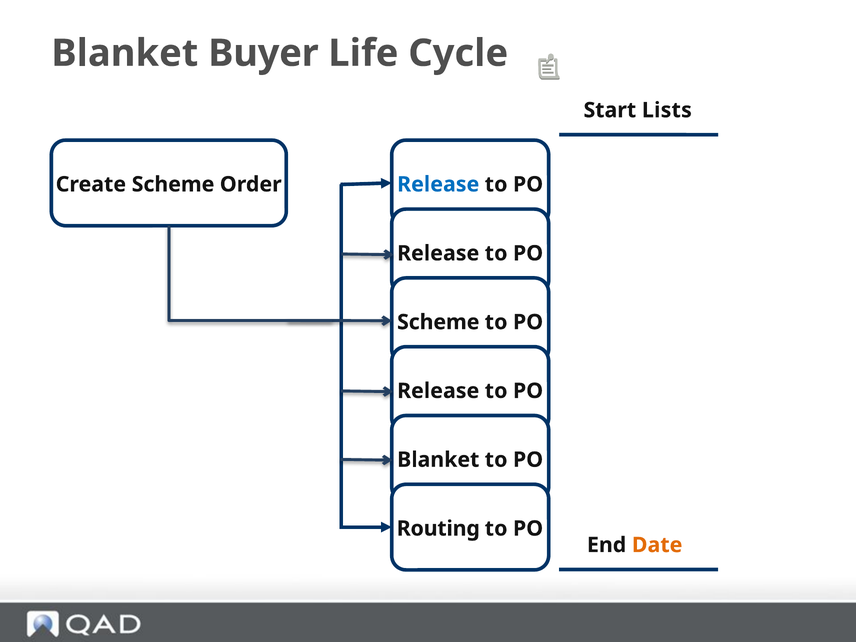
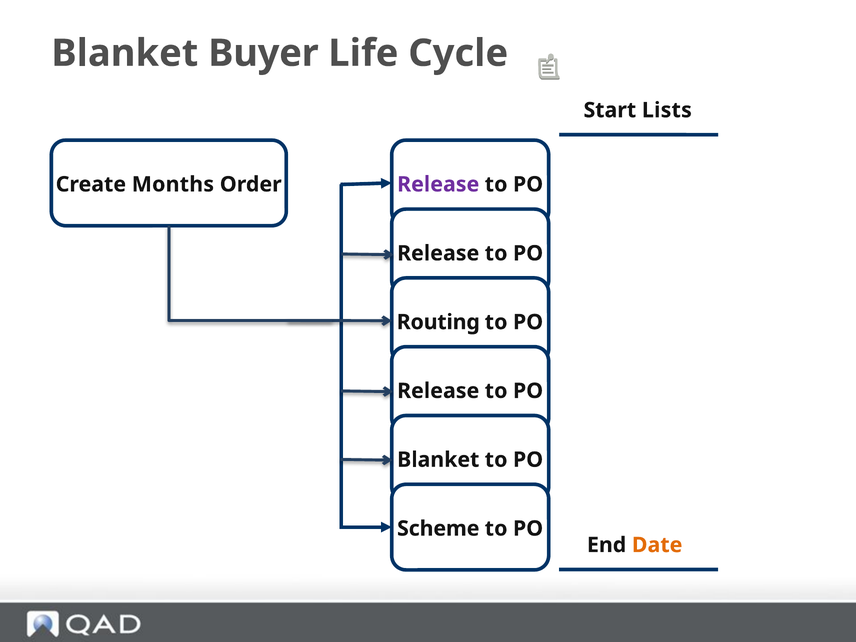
Create Scheme: Scheme -> Months (173, 184)
Release colour: blue -> purple (438, 184)
Scheme: Scheme -> Routing (438, 322)
Routing: Routing -> Scheme (438, 529)
